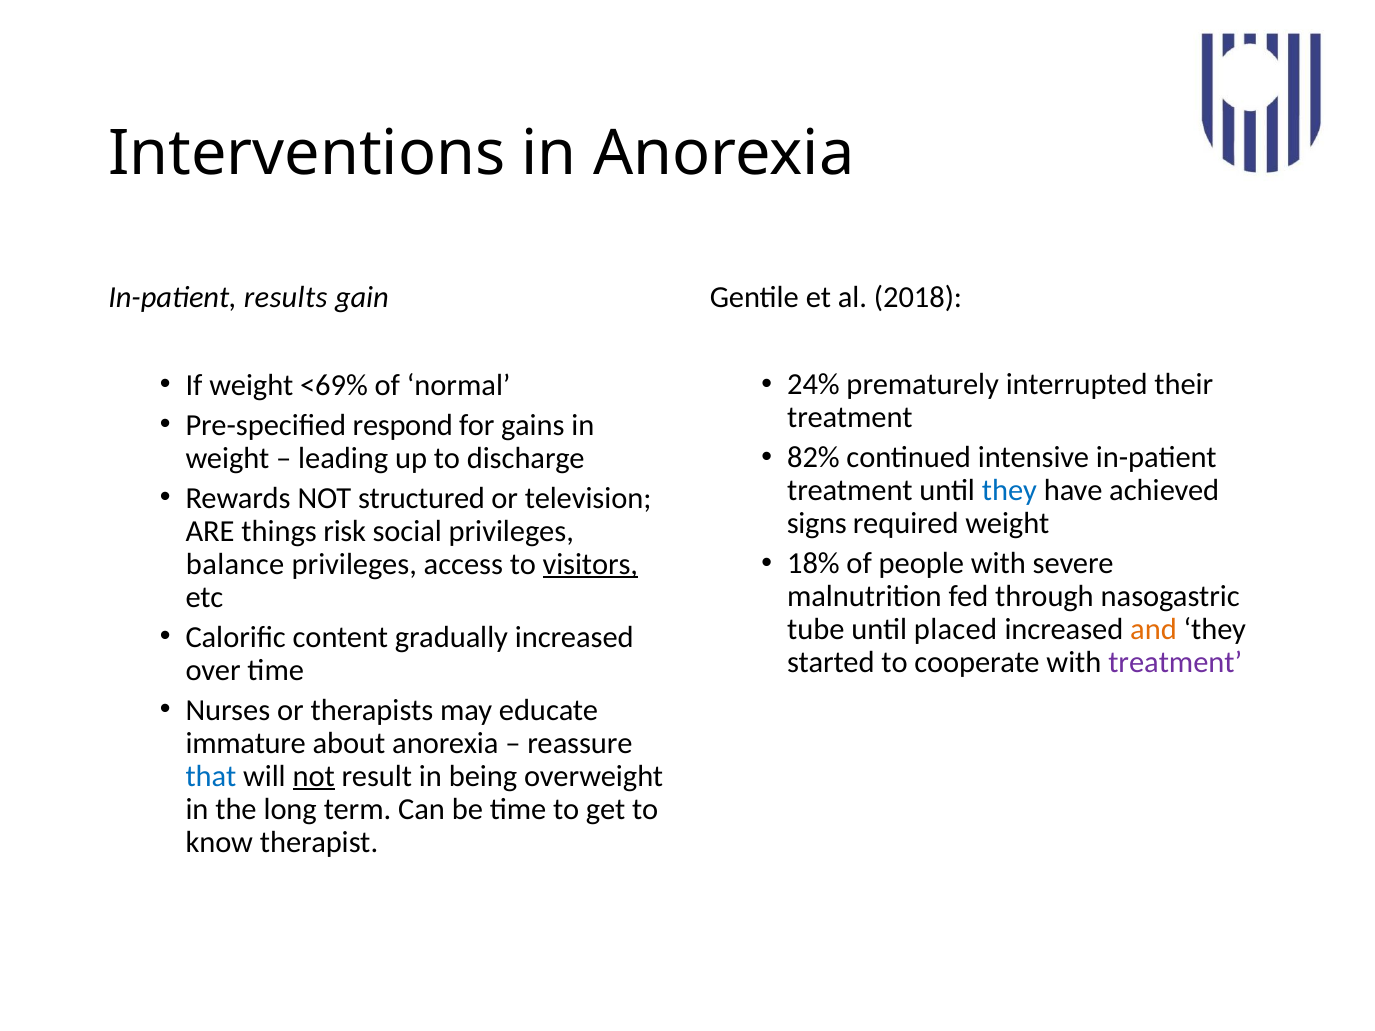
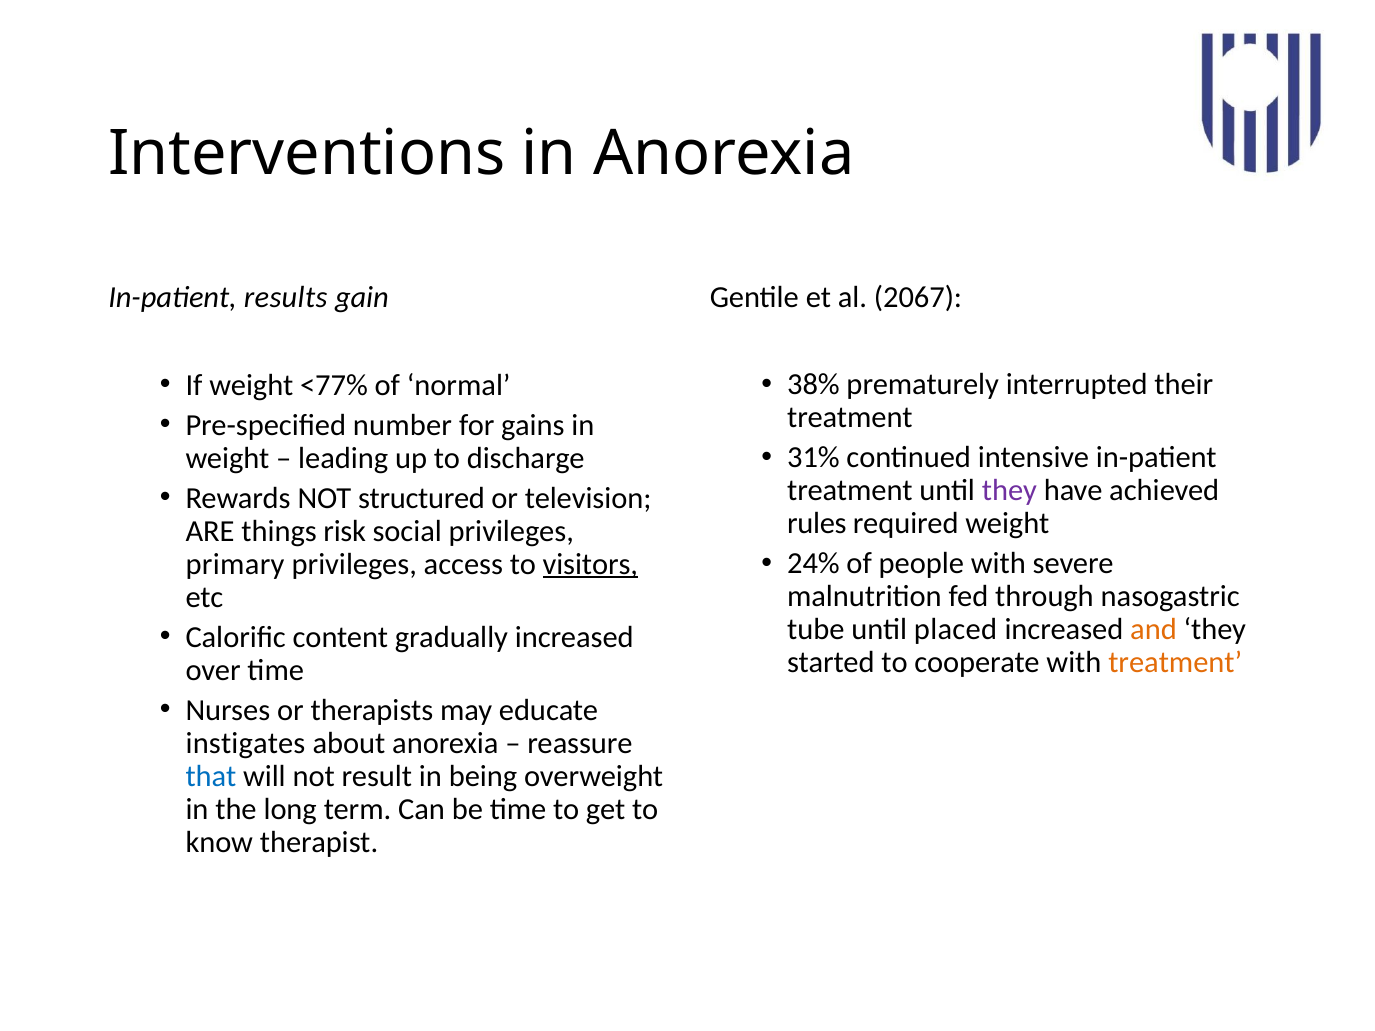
2018: 2018 -> 2067 (918, 298)
<69%: <69% -> <77% (334, 385)
24%: 24% -> 38% (813, 385)
respond: respond -> number (402, 425)
82%: 82% -> 31% (813, 458)
they colour: blue -> purple (1010, 491)
signs: signs -> rules (817, 524)
18%: 18% -> 24% (813, 564)
balance: balance -> primary (235, 564)
treatment colour: purple -> orange (1175, 663)
immature: immature -> instigates (246, 743)
not underline: present -> none (314, 776)
